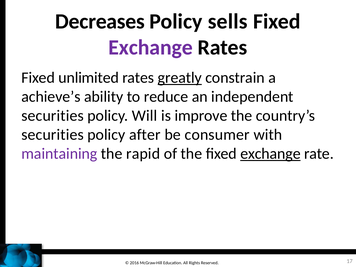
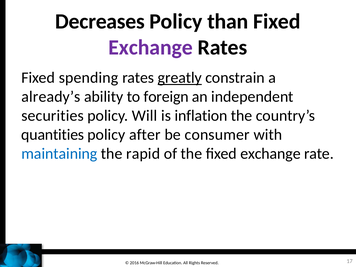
sells: sells -> than (228, 21)
unlimited: unlimited -> spending (88, 78)
achieve’s: achieve’s -> already’s (51, 97)
reduce: reduce -> foreign (166, 97)
improve: improve -> inflation (201, 116)
securities: securities -> quantities (53, 135)
maintaining colour: purple -> blue (59, 154)
exchange underline: present -> none (270, 154)
